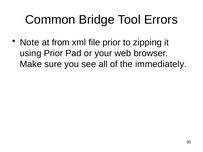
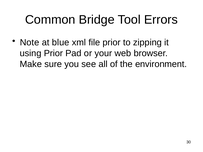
from: from -> blue (61, 43)
immediately: immediately -> environment (161, 64)
